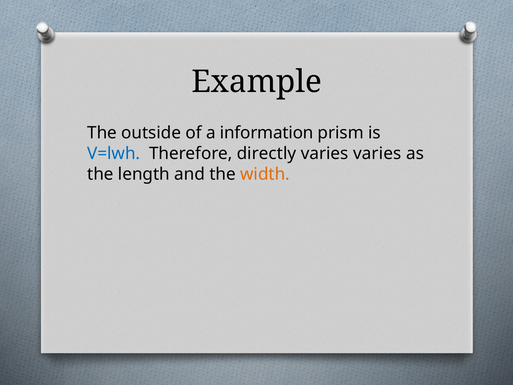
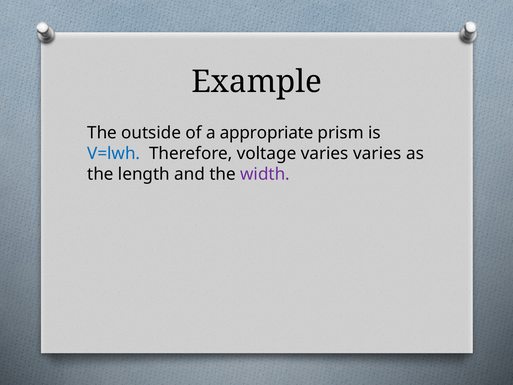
information: information -> appropriate (267, 133)
directly: directly -> voltage (267, 153)
width colour: orange -> purple (265, 174)
